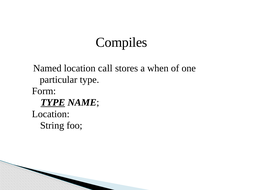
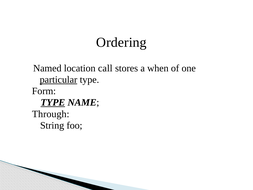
Compiles: Compiles -> Ordering (121, 42)
particular underline: none -> present (58, 80)
Location: Location -> Through (51, 114)
